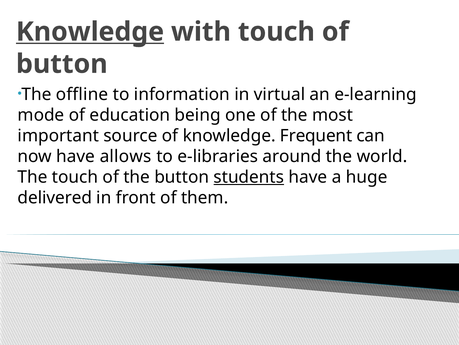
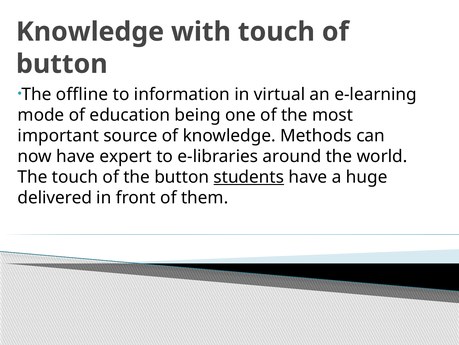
Knowledge underline: present -> none (90, 32)
Frequent: Frequent -> Methods (316, 135)
allows: allows -> expert (126, 156)
